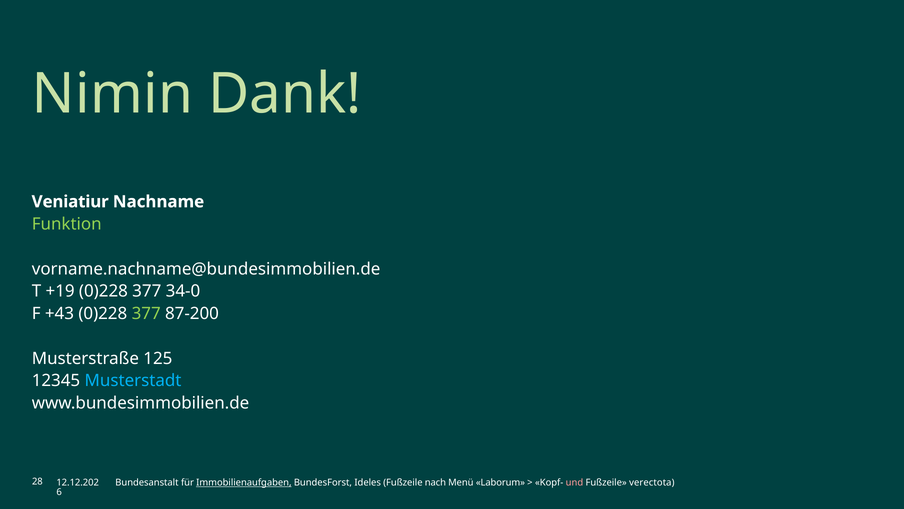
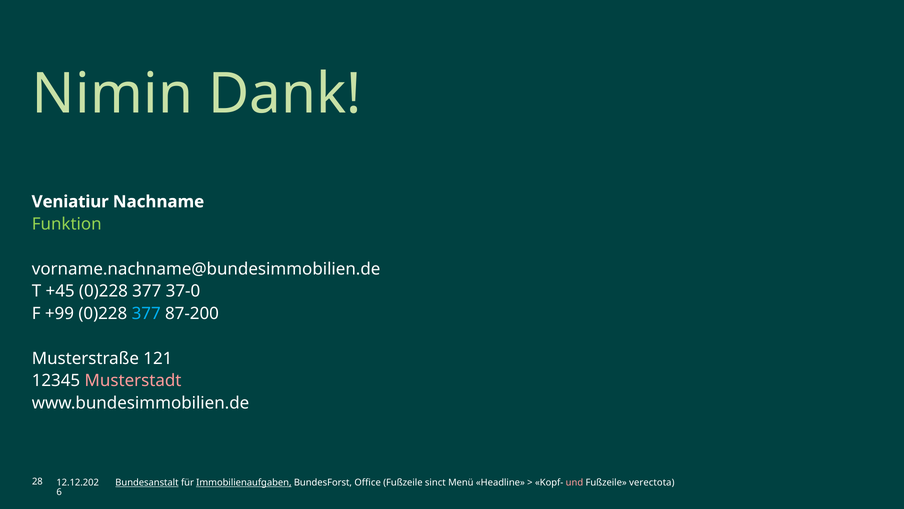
+19: +19 -> +45 (60, 291)
34-0: 34-0 -> 37-0 (183, 291)
+43: +43 -> +99 (59, 313)
377 colour: light green -> light blue (146, 313)
125: 125 -> 121 (158, 358)
Musterstadt colour: light blue -> pink (133, 380)
Bundesanstalt underline: none -> present (147, 482)
Ideles: Ideles -> Office (368, 482)
nach: nach -> sinct (435, 482)
Laborum: Laborum -> Headline (500, 482)
